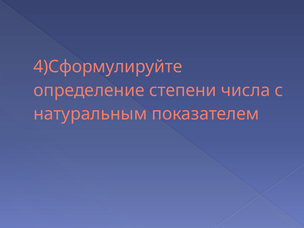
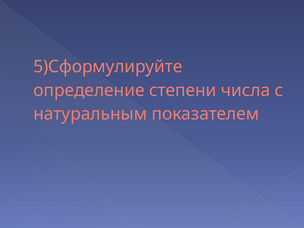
4)Сформулируйте: 4)Сформулируйте -> 5)Сформулируйте (108, 67)
